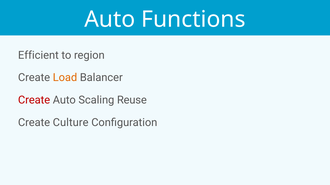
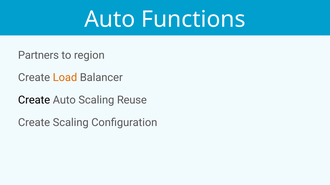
Efficient: Efficient -> Partners (38, 55)
Create colour: red -> black (34, 100)
Create Culture: Culture -> Scaling (71, 123)
